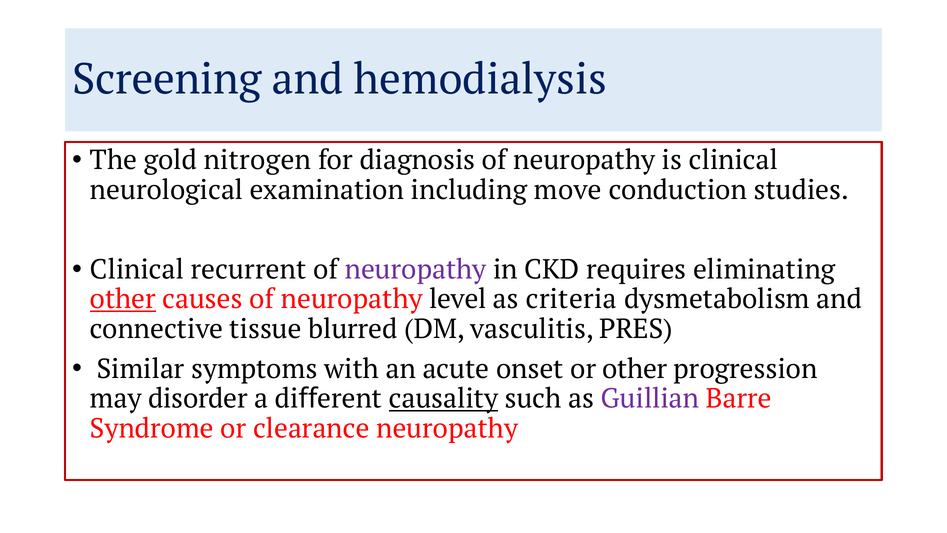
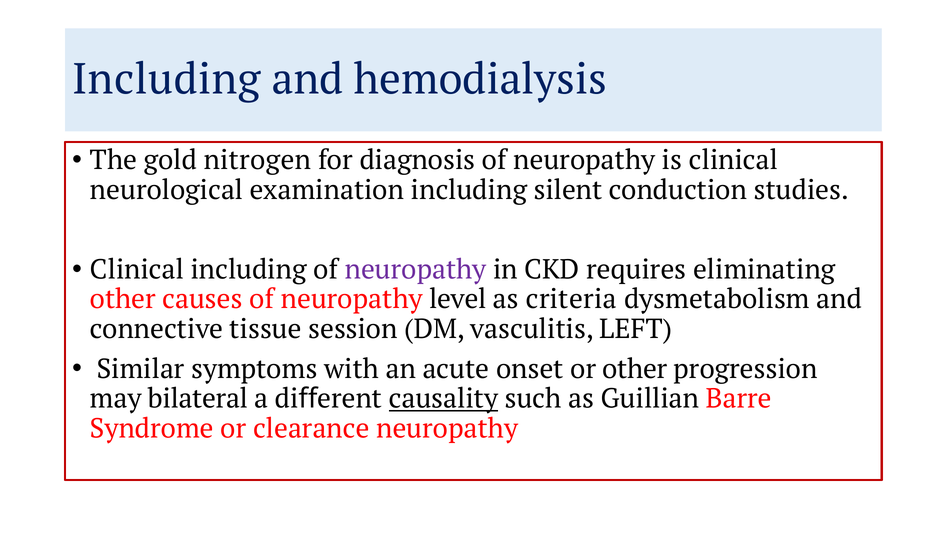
Screening: Screening -> Including (166, 80)
move: move -> silent (568, 190)
Clinical recurrent: recurrent -> including (249, 269)
other underline: present -> none (123, 299)
blurred: blurred -> session (353, 329)
PRES: PRES -> LEFT (636, 329)
disorder: disorder -> bilateral (198, 399)
Guillian colour: purple -> black (650, 399)
